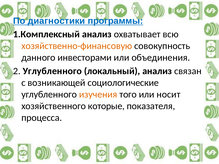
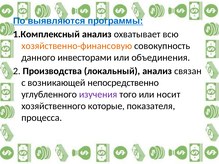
диагностики: диагностики -> выявляются (56, 21)
2 Углубленного: Углубленного -> Производства (52, 71)
социологические: социологические -> непосредственно (123, 83)
изучения colour: orange -> purple (98, 95)
